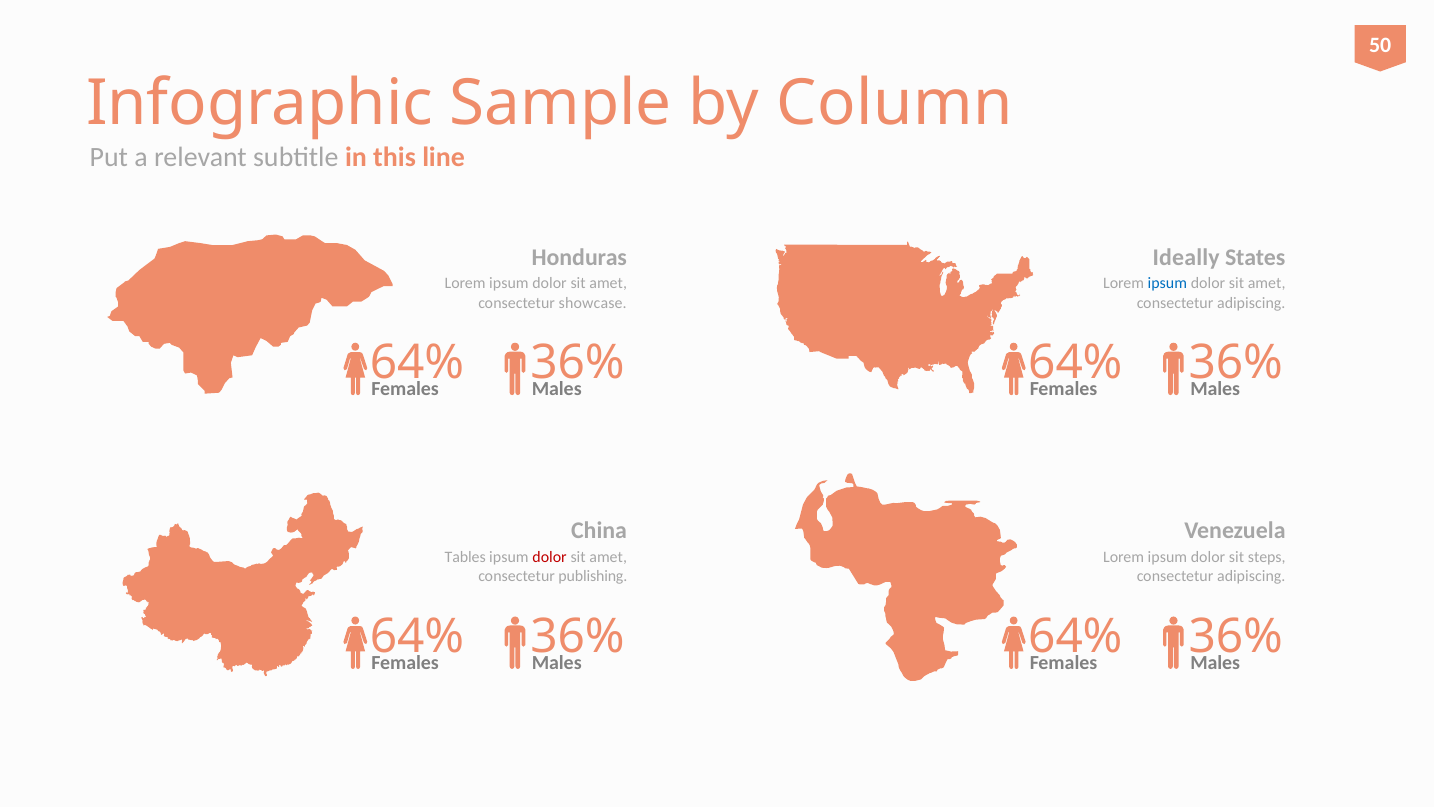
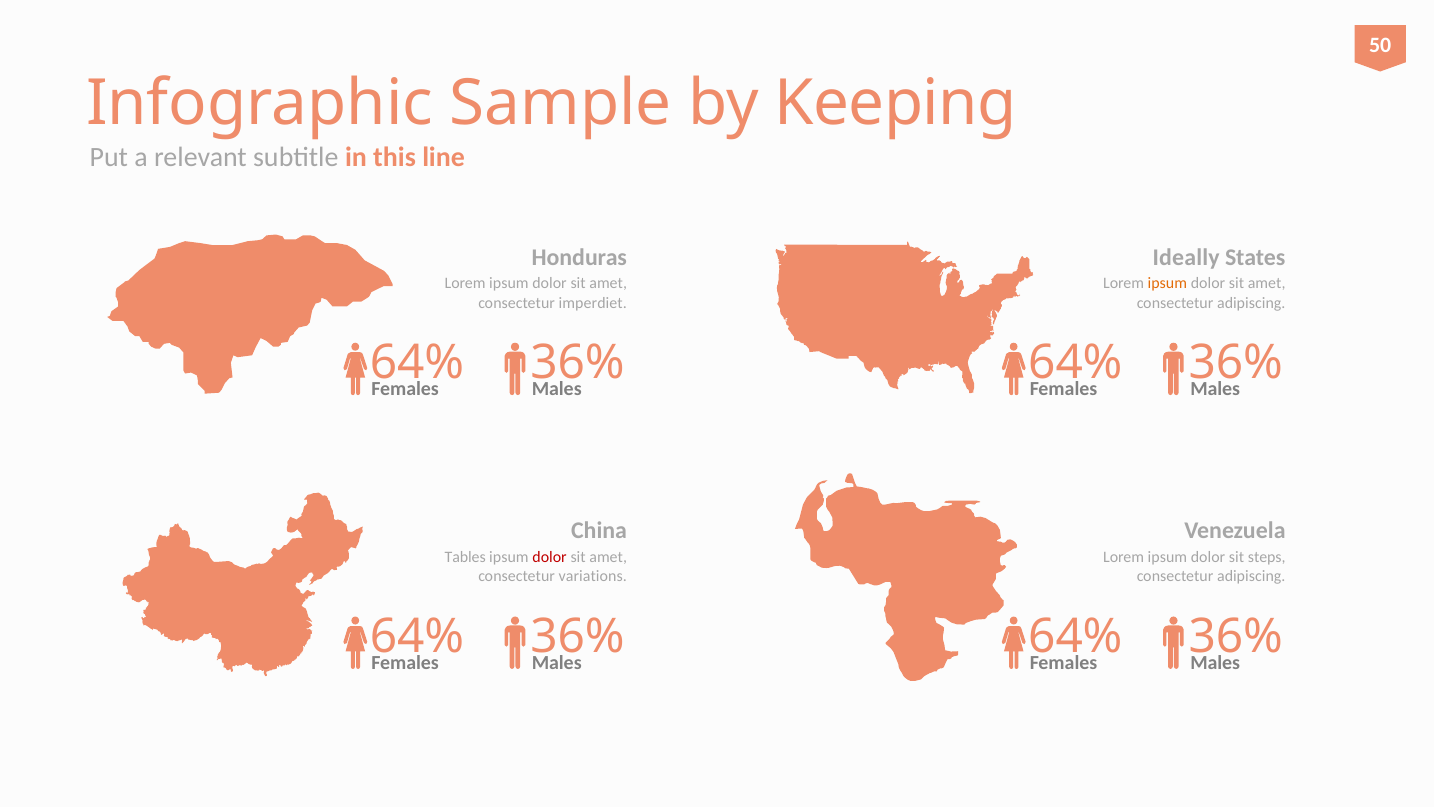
Column: Column -> Keeping (896, 104)
ipsum colour: blue -> orange (1167, 284)
showcase: showcase -> imperdiet (593, 303)
publishing: publishing -> variations (593, 576)
